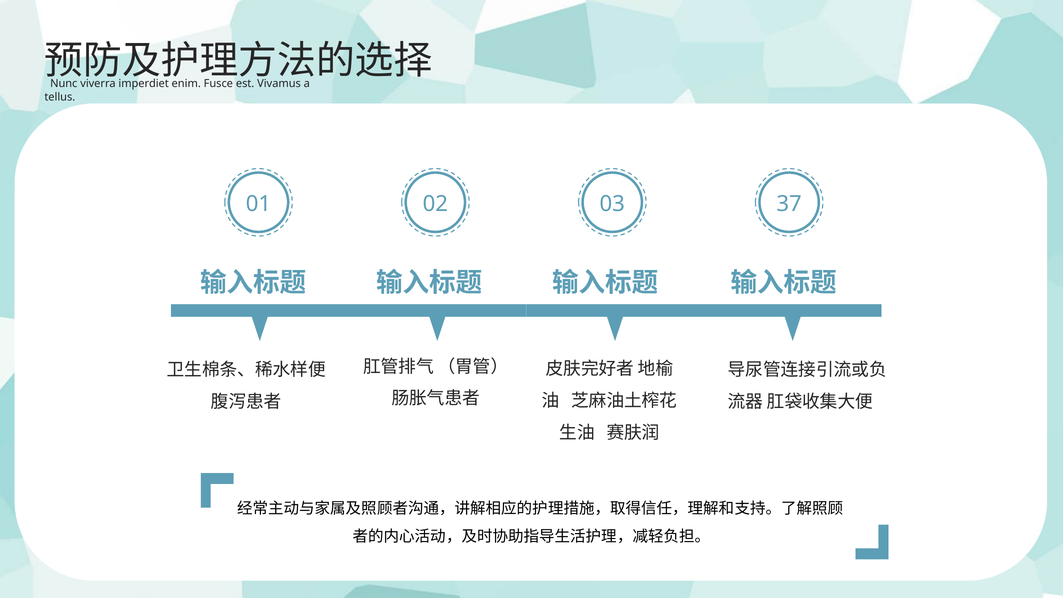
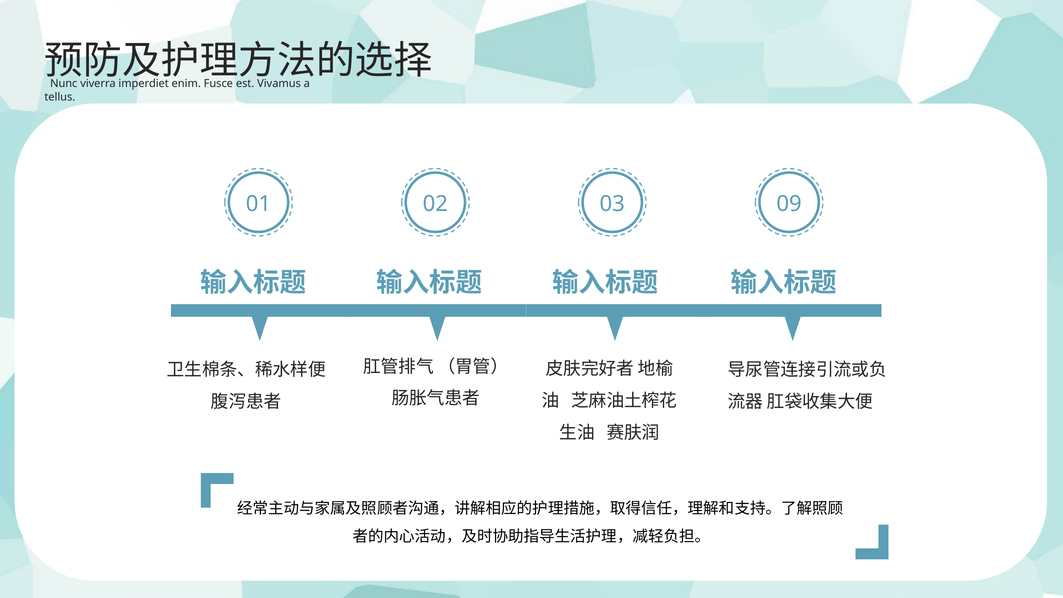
37: 37 -> 09 (789, 204)
